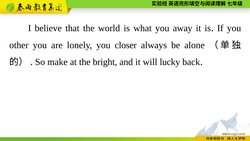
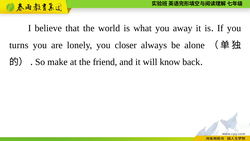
other: other -> turns (19, 45)
bright: bright -> friend (105, 62)
lucky: lucky -> know (170, 62)
